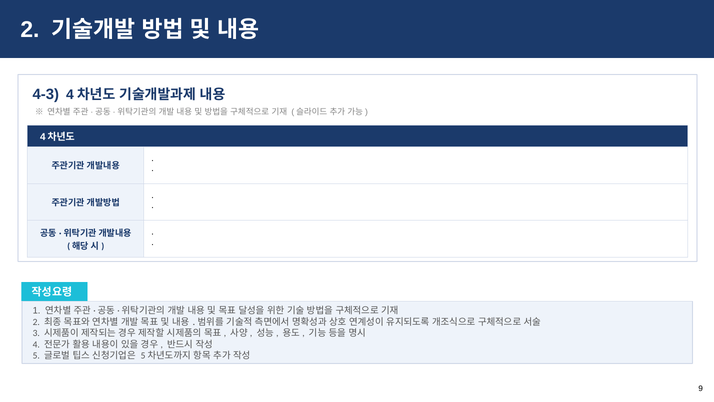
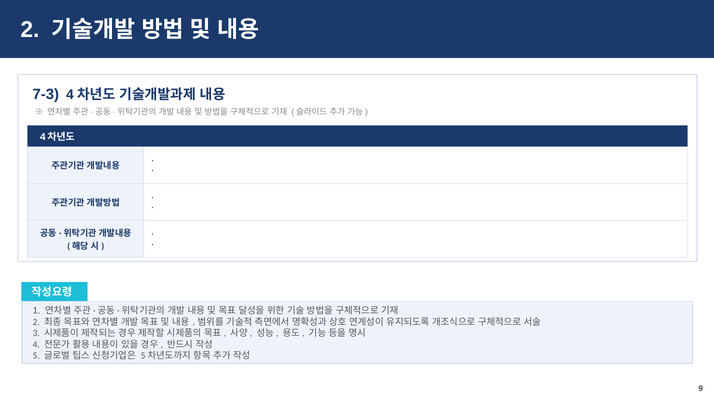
4-3: 4-3 -> 7-3 (46, 94)
